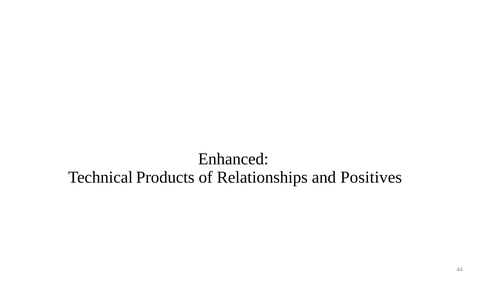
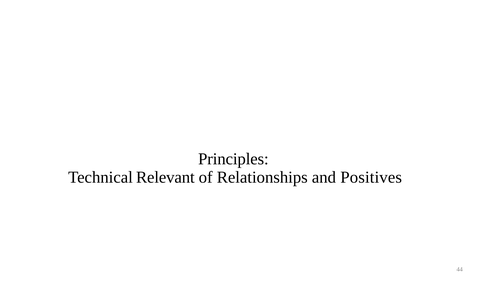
Enhanced: Enhanced -> Principles (233, 159)
Products: Products -> Relevant (165, 177)
